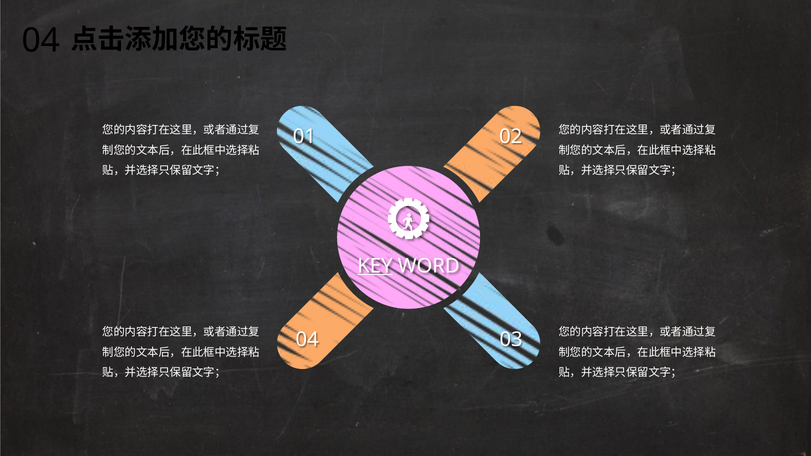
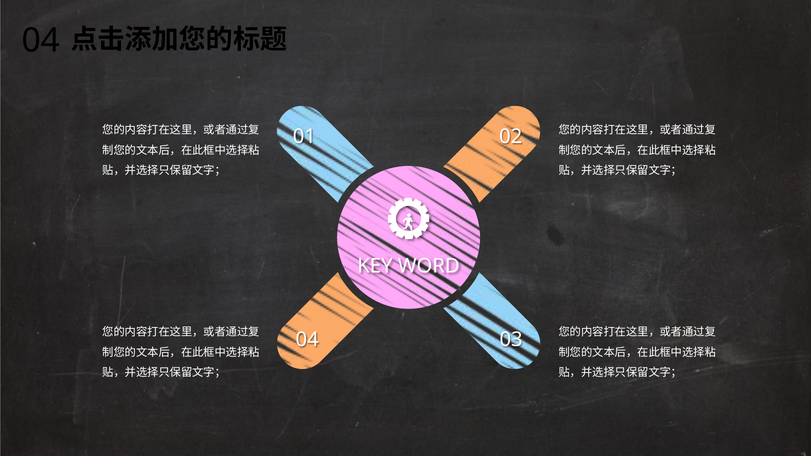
KEY underline: present -> none (375, 266)
